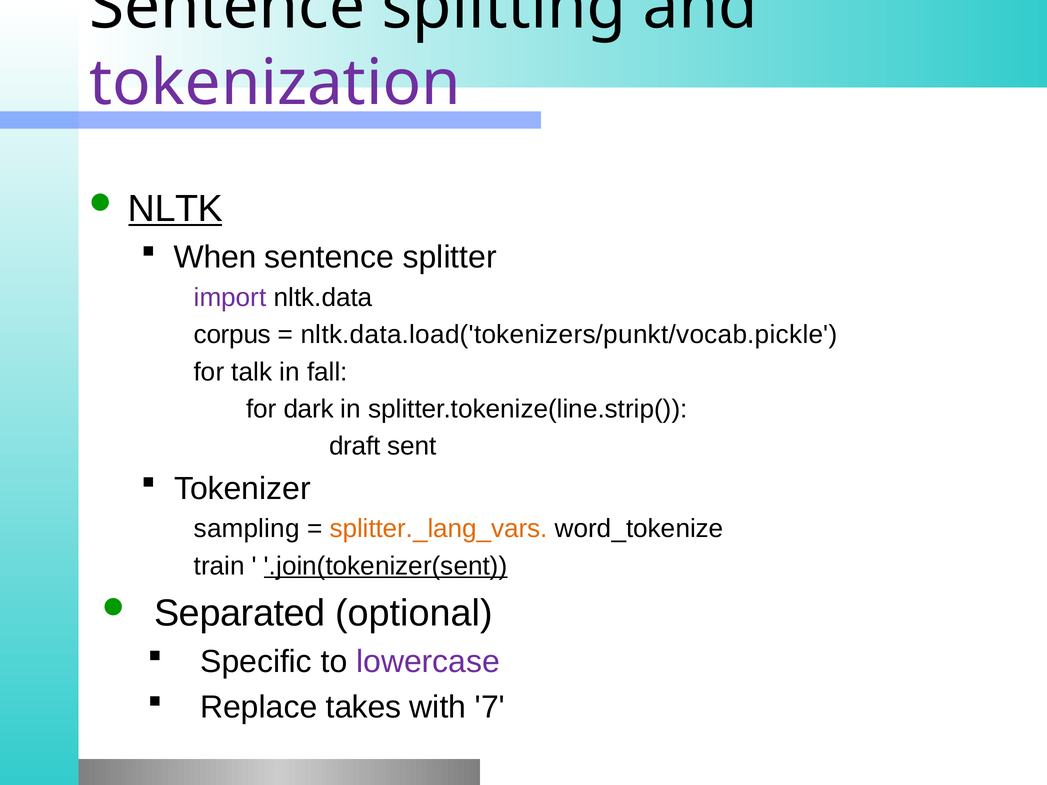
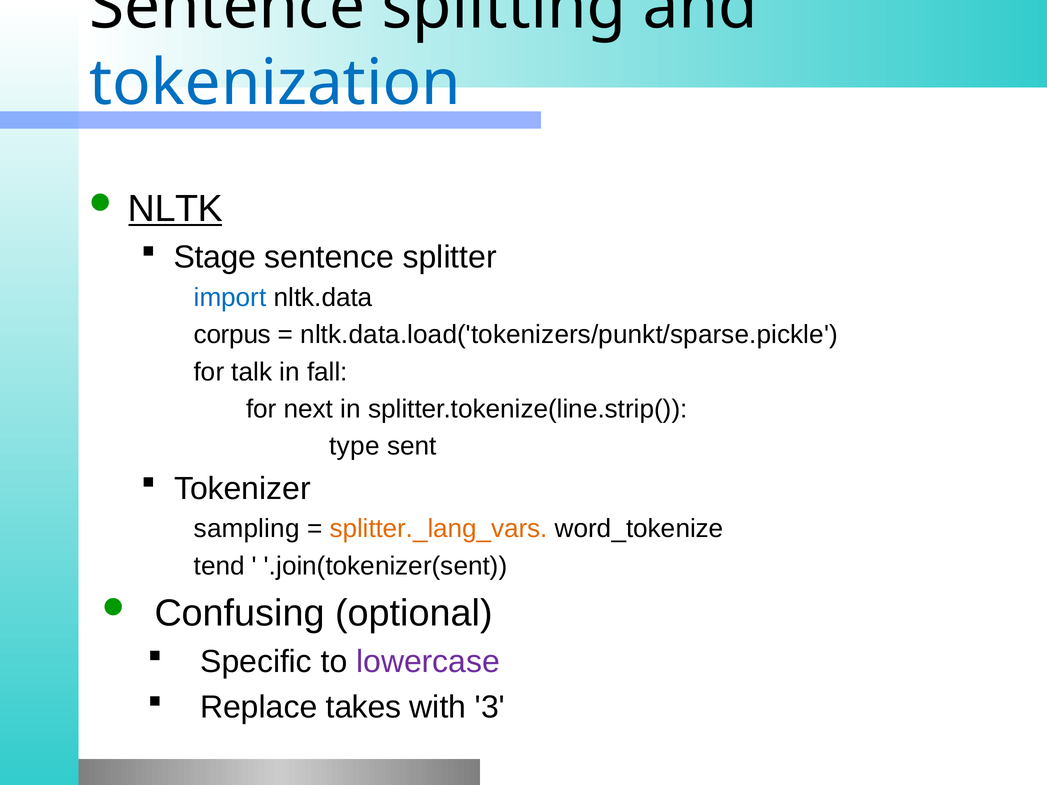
tokenization colour: purple -> blue (275, 83)
When: When -> Stage (215, 257)
import colour: purple -> blue (230, 298)
nltk.data.load('tokenizers/punkt/vocab.pickle: nltk.data.load('tokenizers/punkt/vocab.pickle -> nltk.data.load('tokenizers/punkt/sparse.pickle (569, 335)
dark: dark -> next (308, 409)
draft: draft -> type (355, 446)
train: train -> tend (219, 566)
.join(tokenizer(sent underline: present -> none (386, 566)
Separated: Separated -> Confusing (240, 614)
7: 7 -> 3 (490, 707)
